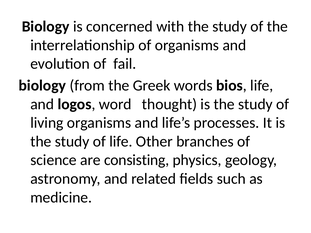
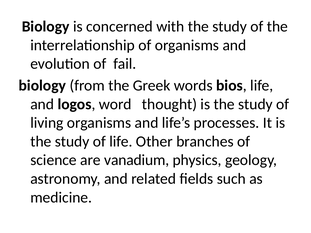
consisting: consisting -> vanadium (137, 160)
